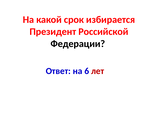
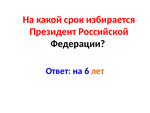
лет colour: red -> orange (98, 71)
